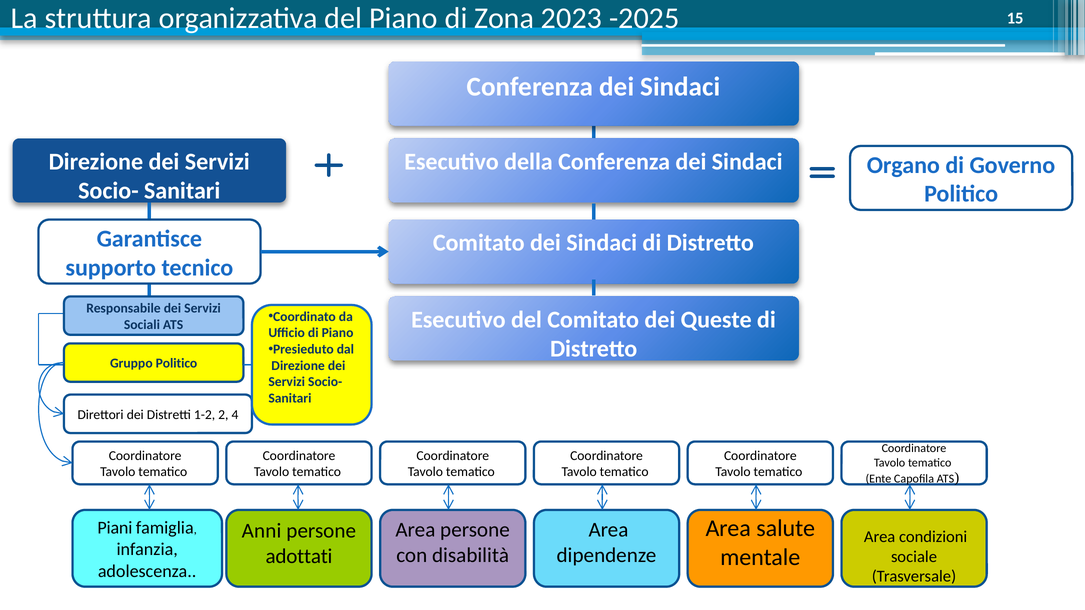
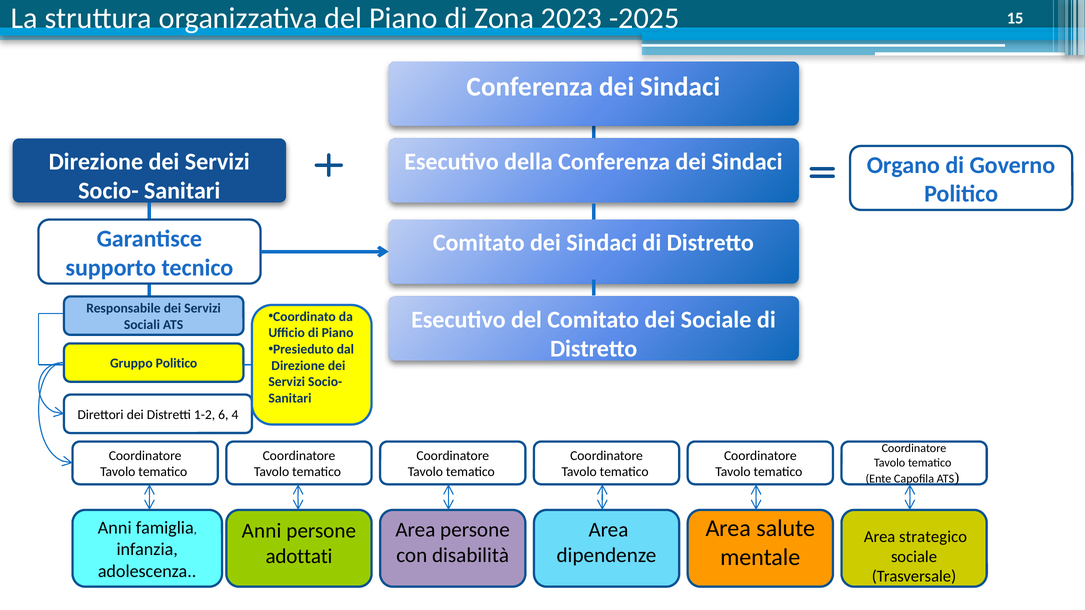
dei Queste: Queste -> Sociale (716, 320)
2: 2 -> 6 (223, 415)
Piani: Piani -> Anni (115, 528)
condizioni: condizioni -> strategico (933, 537)
